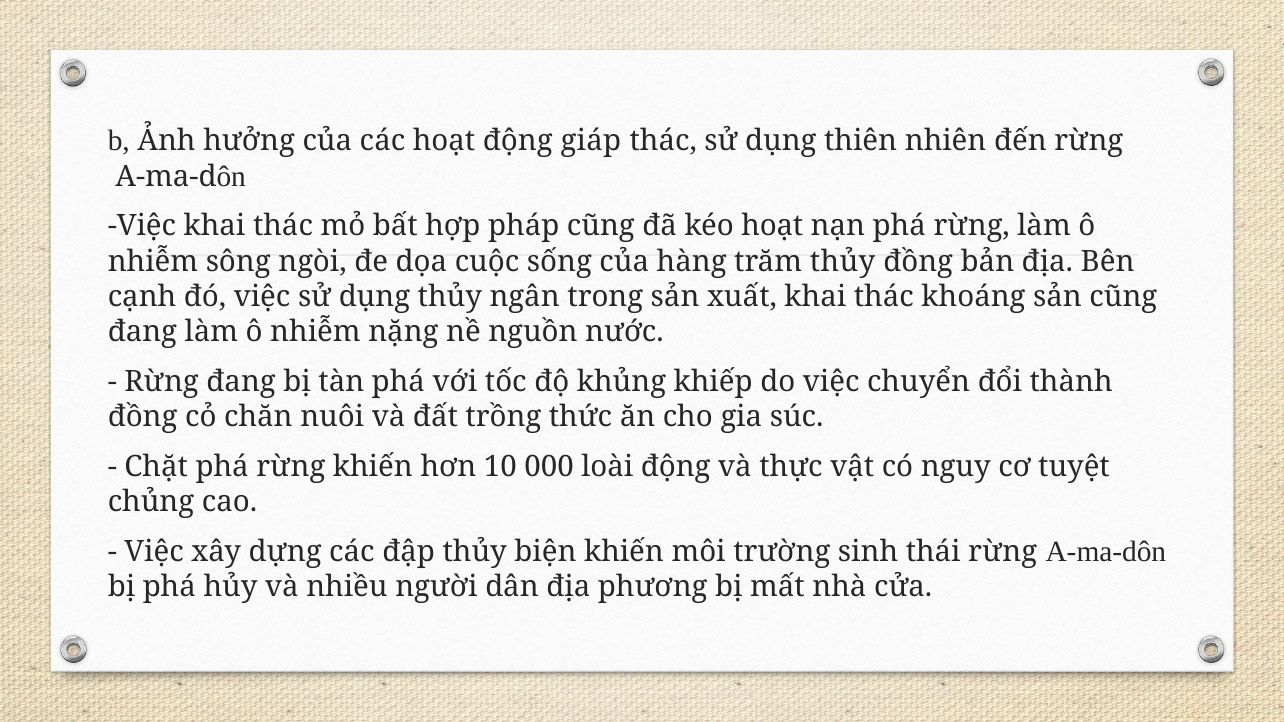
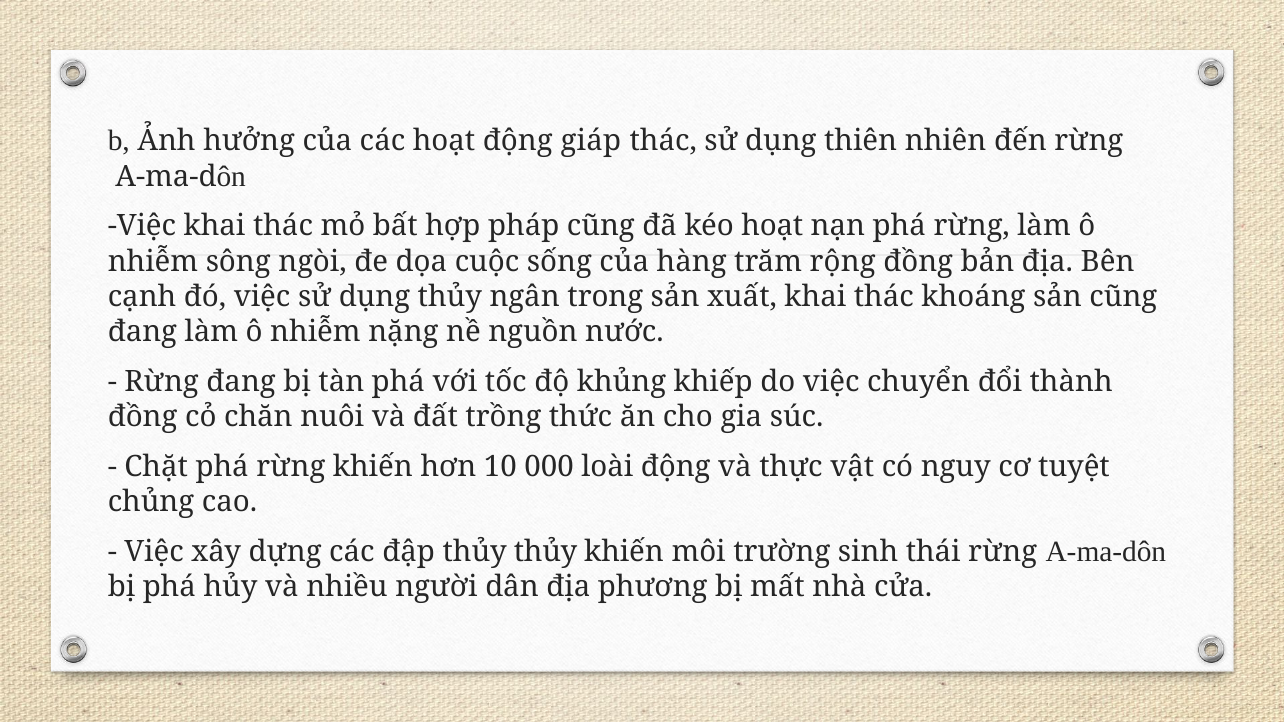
trăm thủy: thủy -> rộng (843, 262)
thủy biện: biện -> thủy (546, 552)
